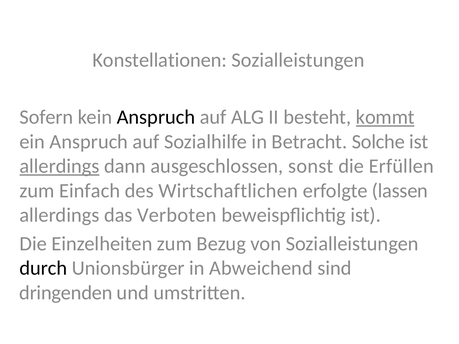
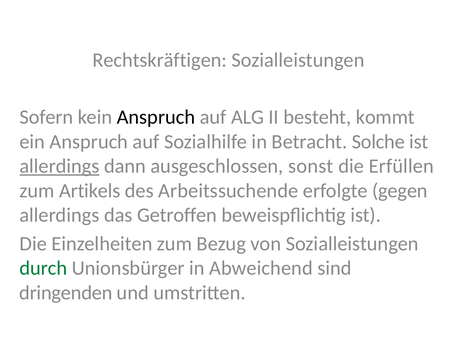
Konstellationen: Konstellationen -> Rechtskräftigen (160, 60)
kommt underline: present -> none (385, 117)
Einfach: Einfach -> Artikels (90, 191)
Wirtschaftlichen: Wirtschaftlichen -> Arbeitssuchende (228, 191)
lassen: lassen -> gegen (400, 191)
Verboten: Verboten -> Getroffen (177, 215)
durch colour: black -> green (43, 268)
